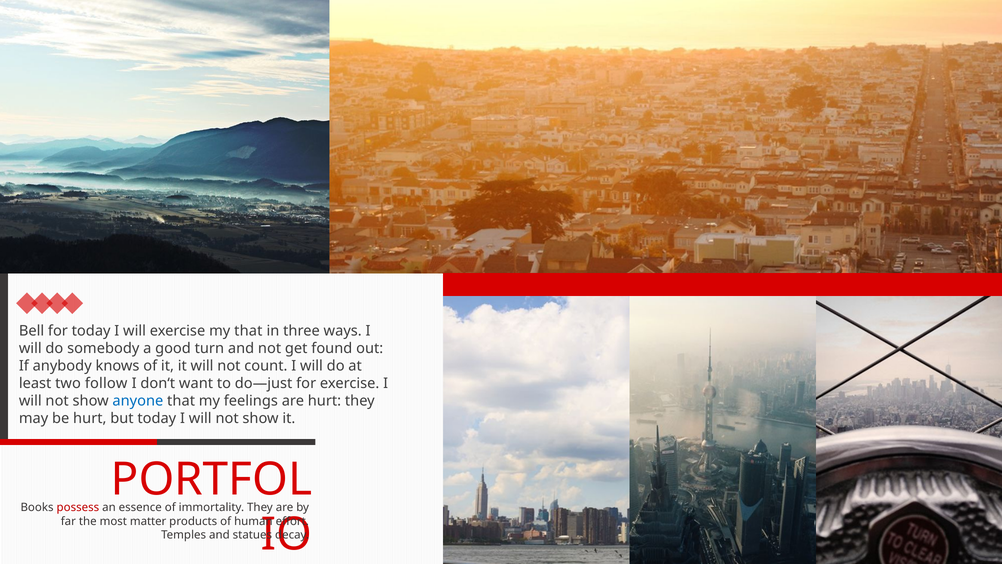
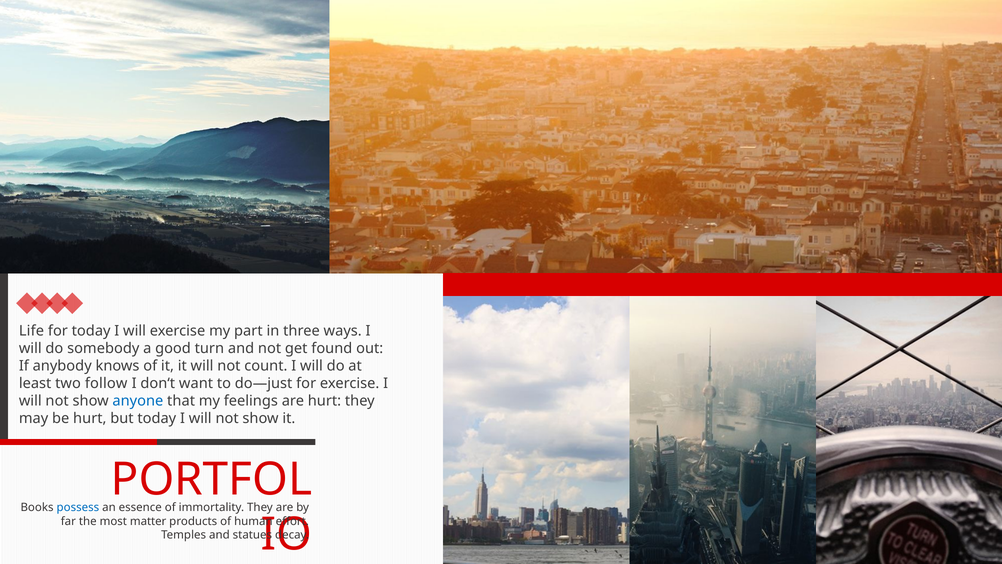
Bell: Bell -> Life (32, 331)
my that: that -> part (248, 331)
possess colour: red -> blue (78, 507)
